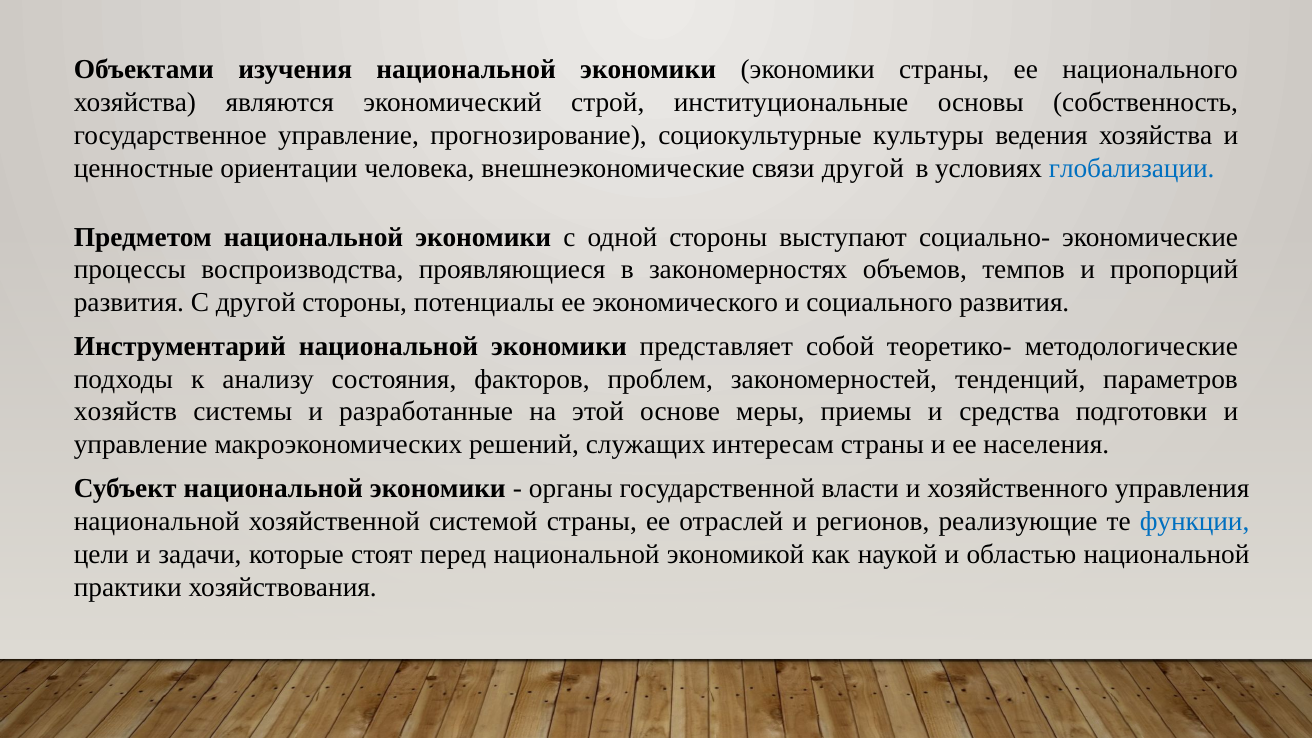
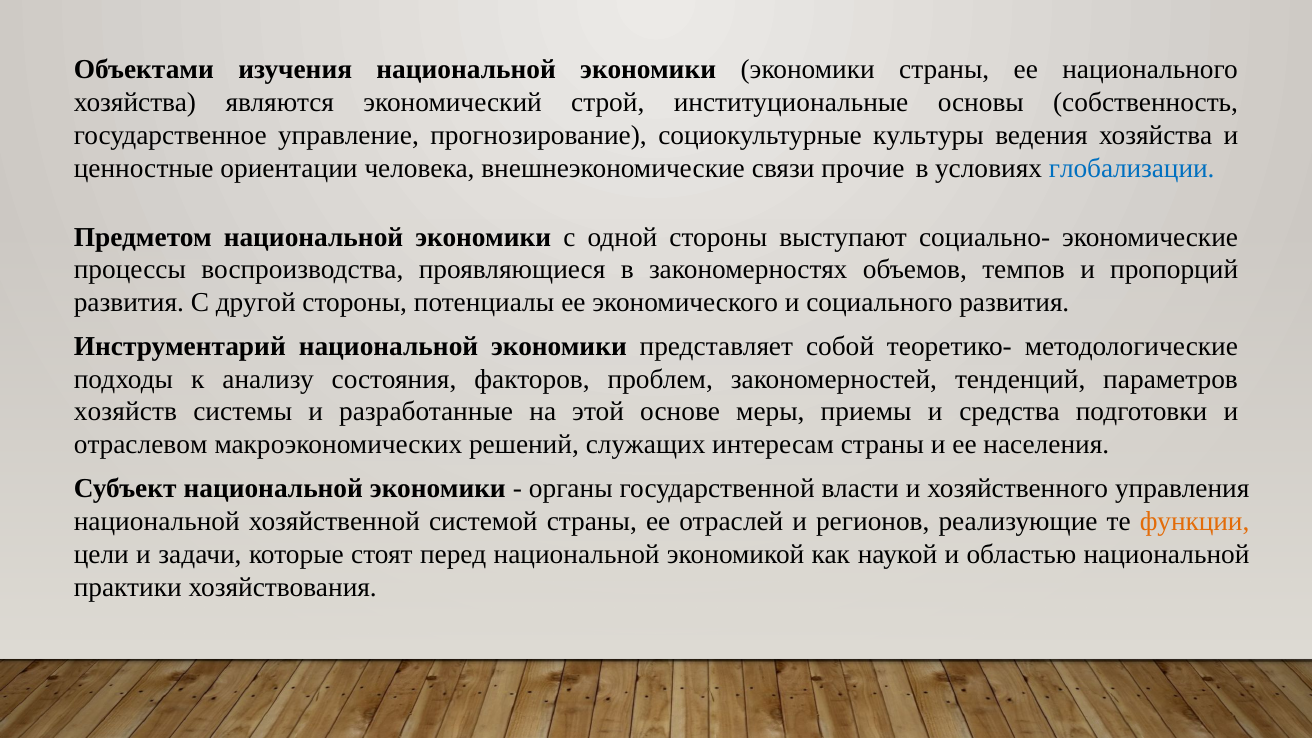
связи другой: другой -> прочие (863, 168)
управление: управление -> отраслевом (141, 445)
функции colour: blue -> orange (1195, 522)
